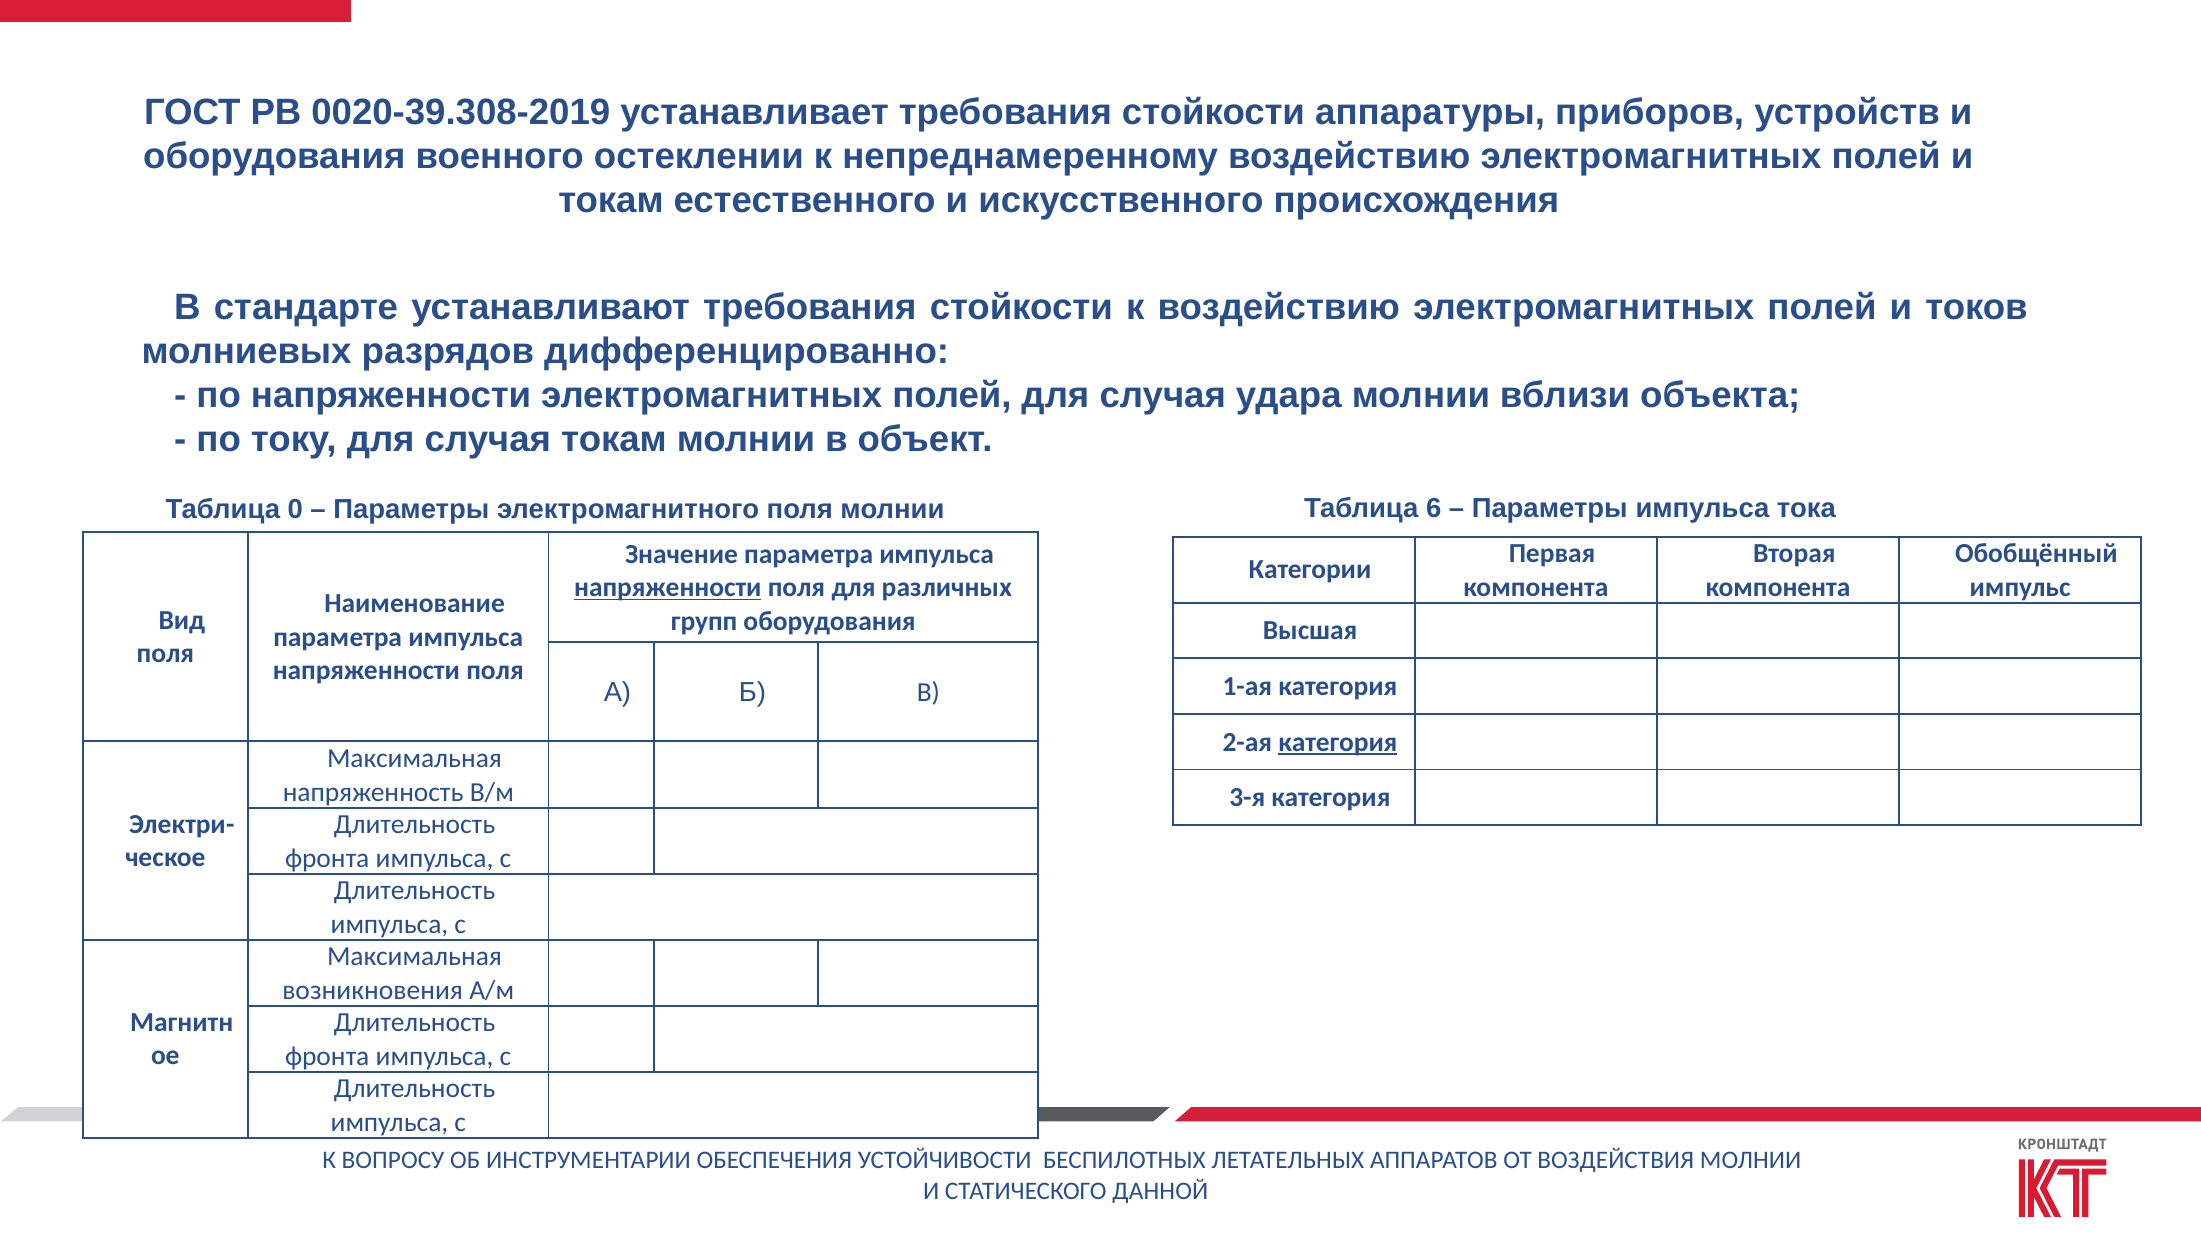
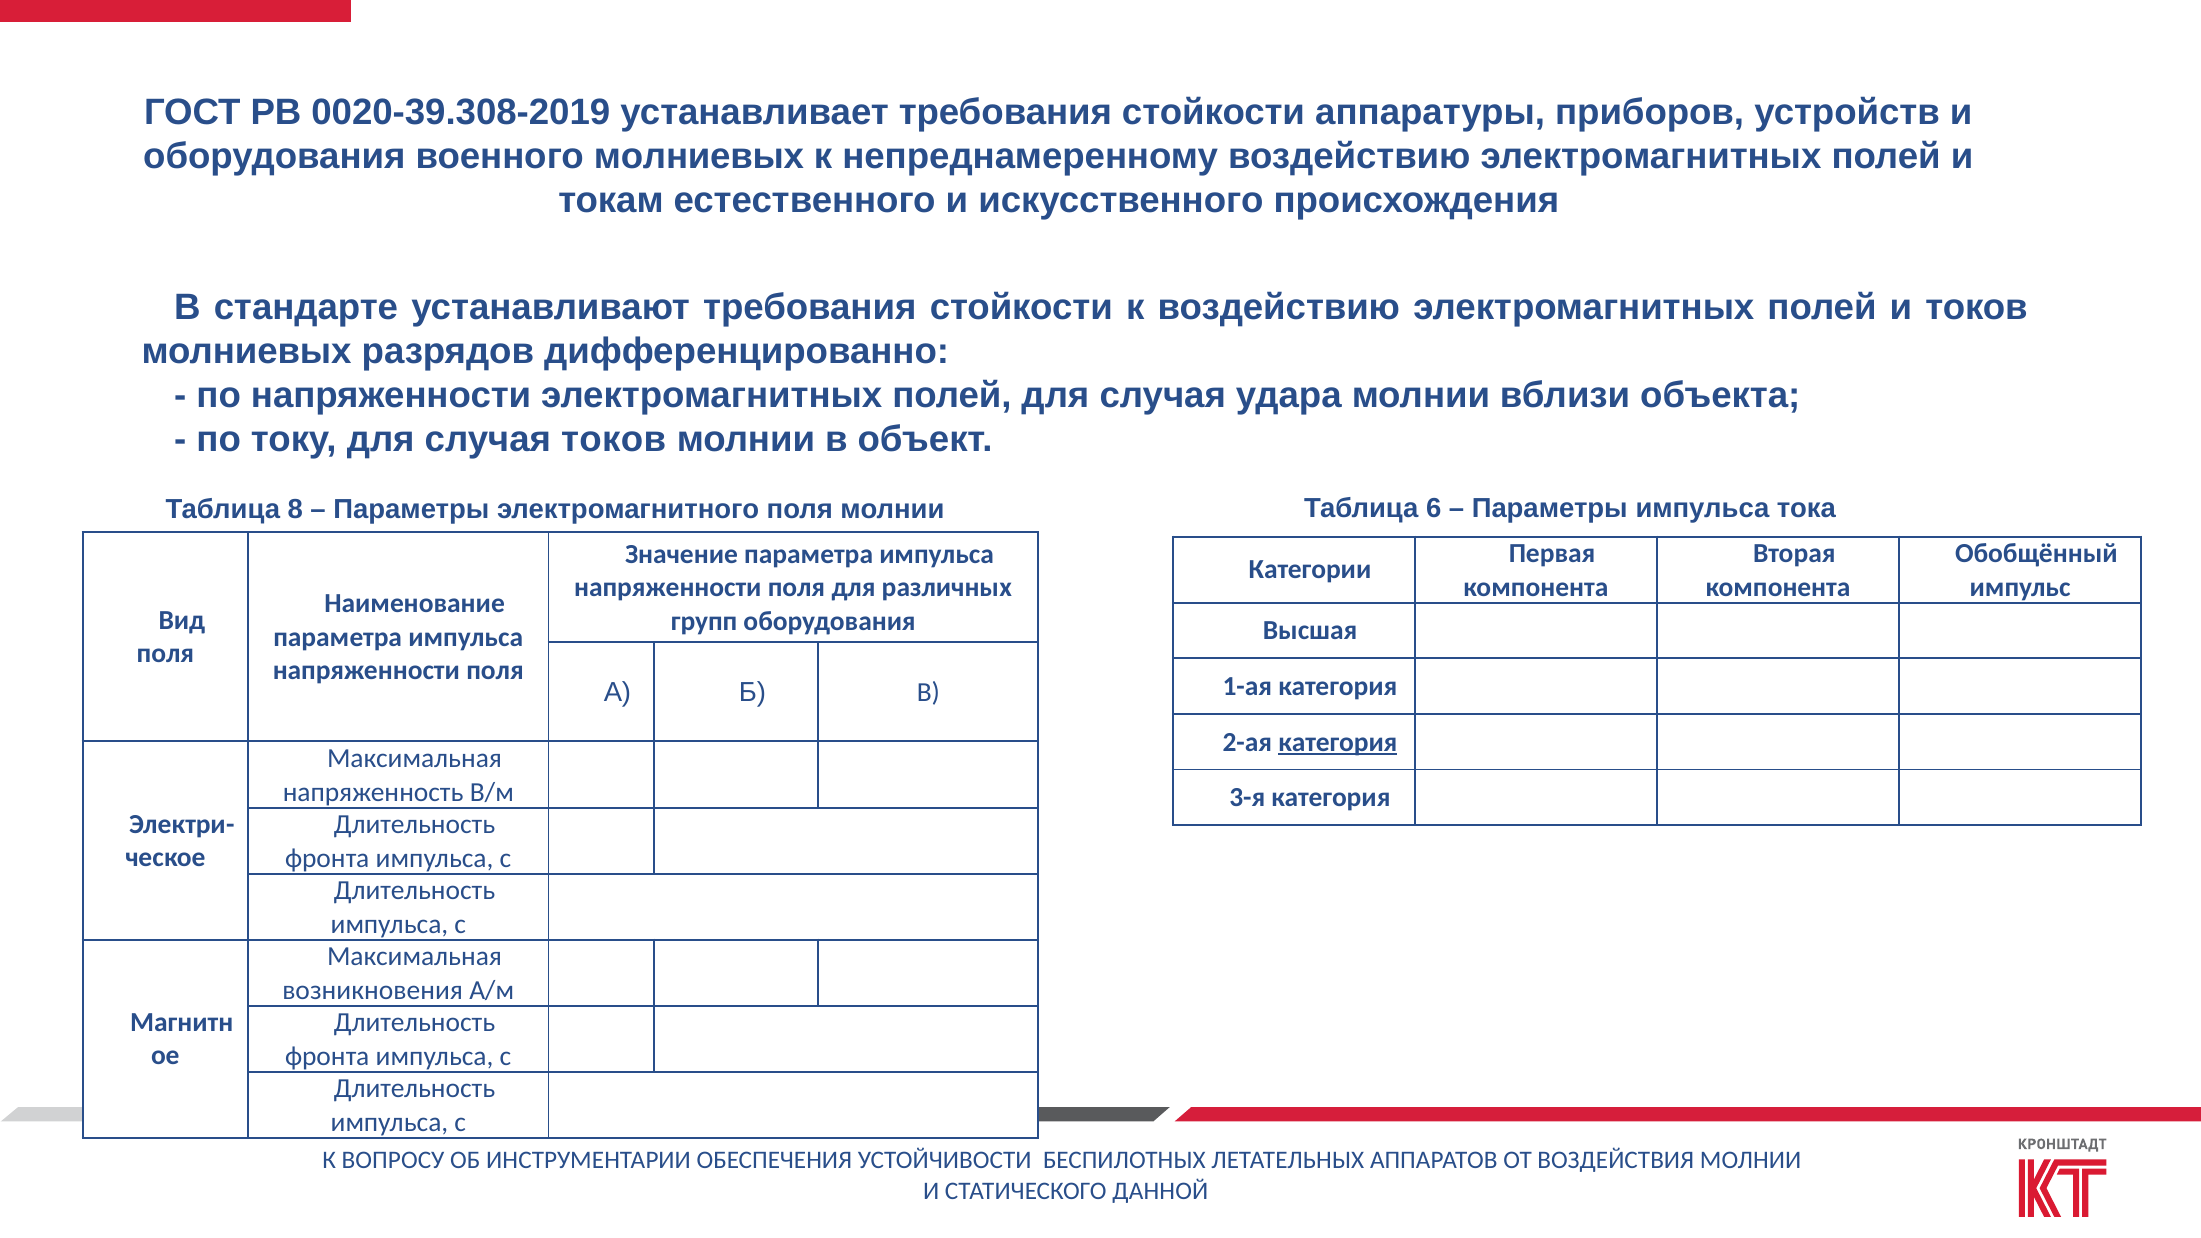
военного остеклении: остеклении -> молниевых (699, 157)
случая токам: токам -> токов (614, 439)
0: 0 -> 8 (295, 509)
напряженности underline: present -> none (668, 588)
